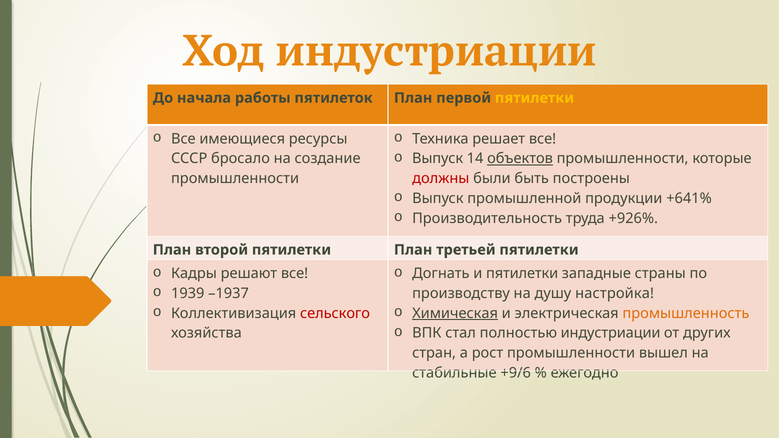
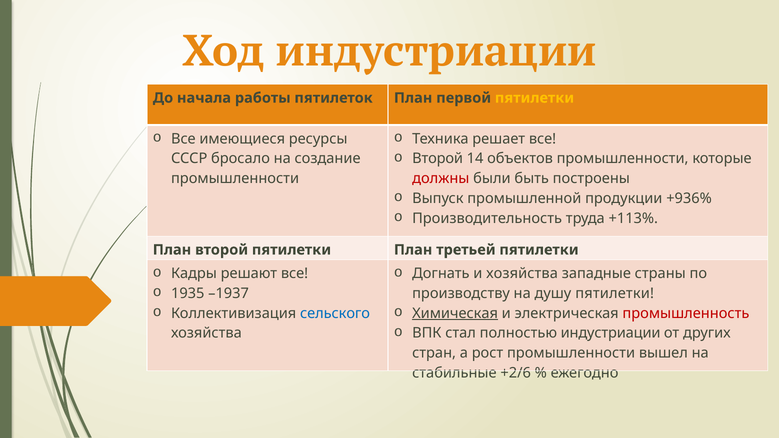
Выпуск: Выпуск -> Второй (438, 159)
объектов underline: present -> none (520, 159)
+641%: +641% -> +936% (689, 198)
+926%: +926% -> +113% (633, 218)
и пятилетки: пятилетки -> хозяйства (522, 274)
1939: 1939 -> 1935 (188, 293)
душу настройка: настройка -> пятилетки (615, 293)
сельского colour: red -> blue (335, 313)
промышленность colour: orange -> red (686, 313)
+9/6: +9/6 -> +2/6 (516, 373)
